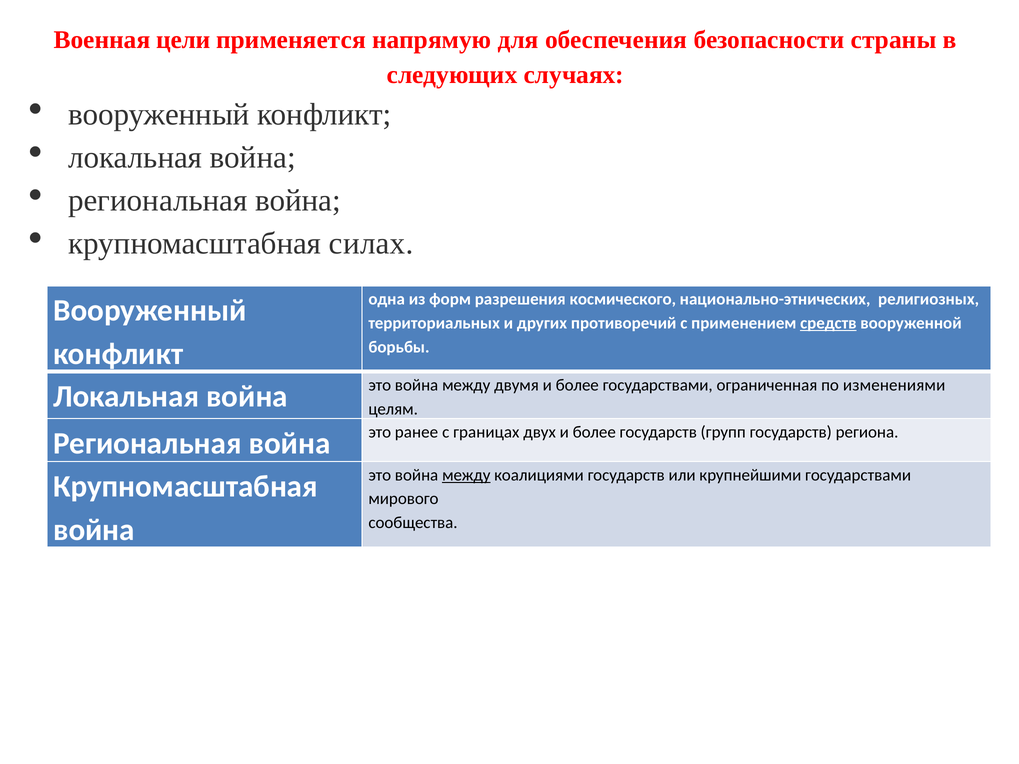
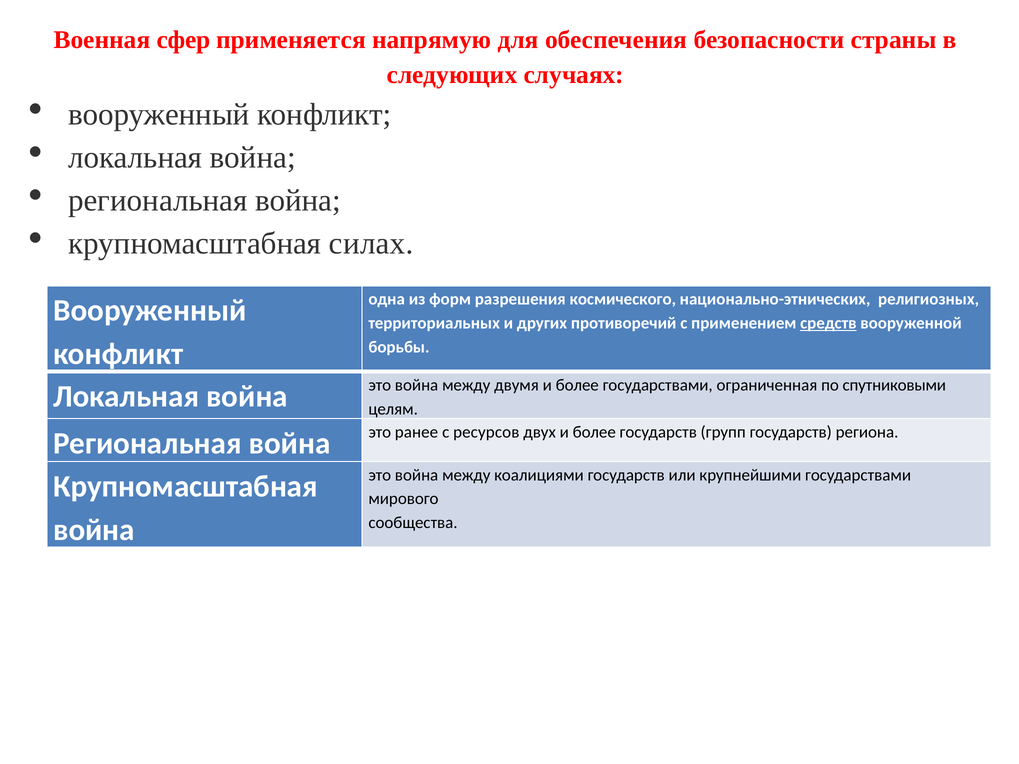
цели: цели -> сфер (183, 40)
изменениями: изменениями -> спутниковыми (894, 385)
границах: границах -> ресурсов (486, 432)
между underline: present -> none (466, 475)
